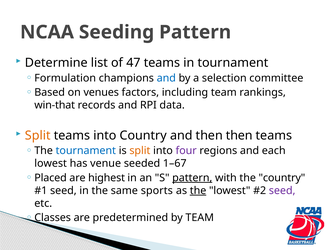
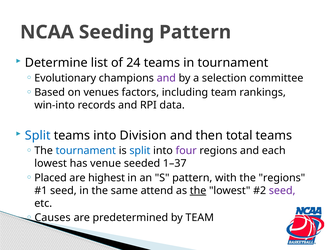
47: 47 -> 24 (133, 63)
Formulation: Formulation -> Evolutionary (65, 78)
and colour: blue -> purple (166, 78)
win-that: win-that -> win-into (55, 105)
Split colour: orange -> blue (38, 136)
into Country: Country -> Division (143, 136)
then then: then -> total (239, 136)
split colour: orange -> blue (140, 151)
1–67: 1–67 -> 1–37 (175, 164)
pattern underline: present -> none (192, 178)
the country: country -> regions (282, 178)
sports: sports -> attend (157, 191)
Classes: Classes -> Causes (53, 218)
